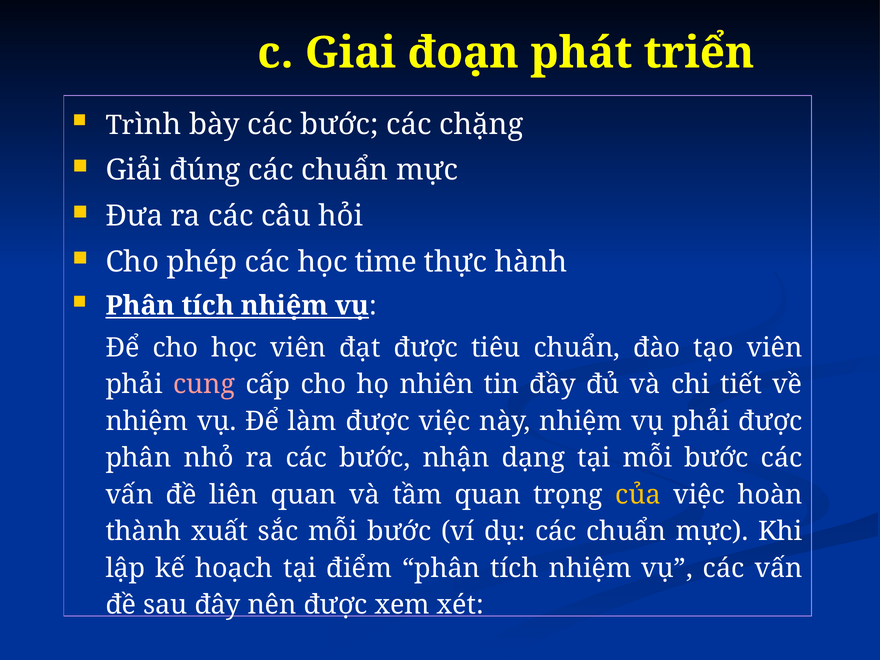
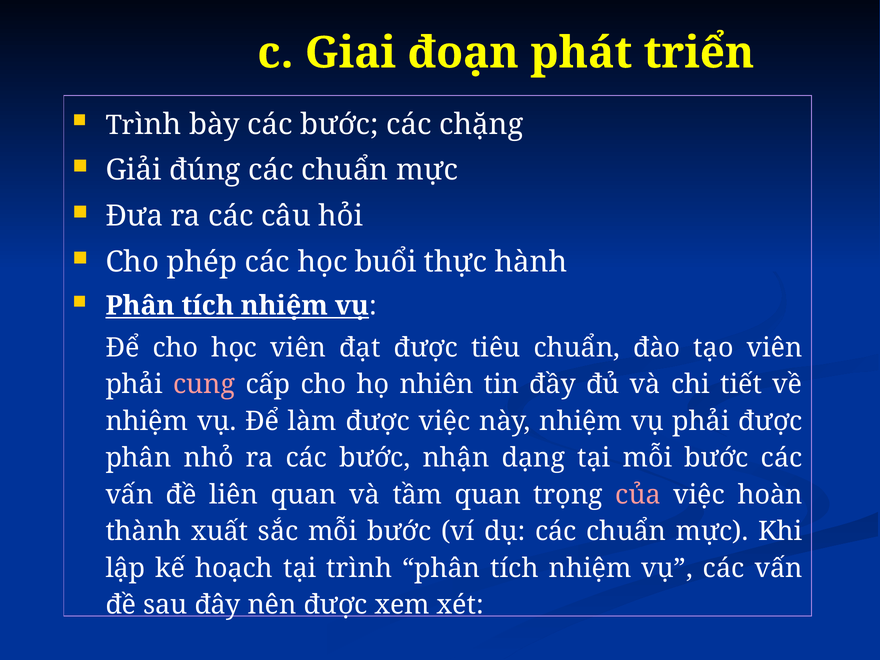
time: time -> buổi (386, 262)
của colour: yellow -> pink (638, 495)
tại điểm: điểm -> trình (359, 568)
